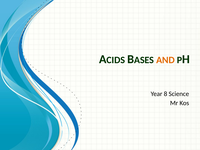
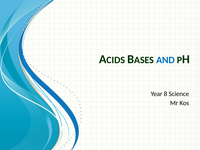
AND colour: orange -> blue (165, 60)
